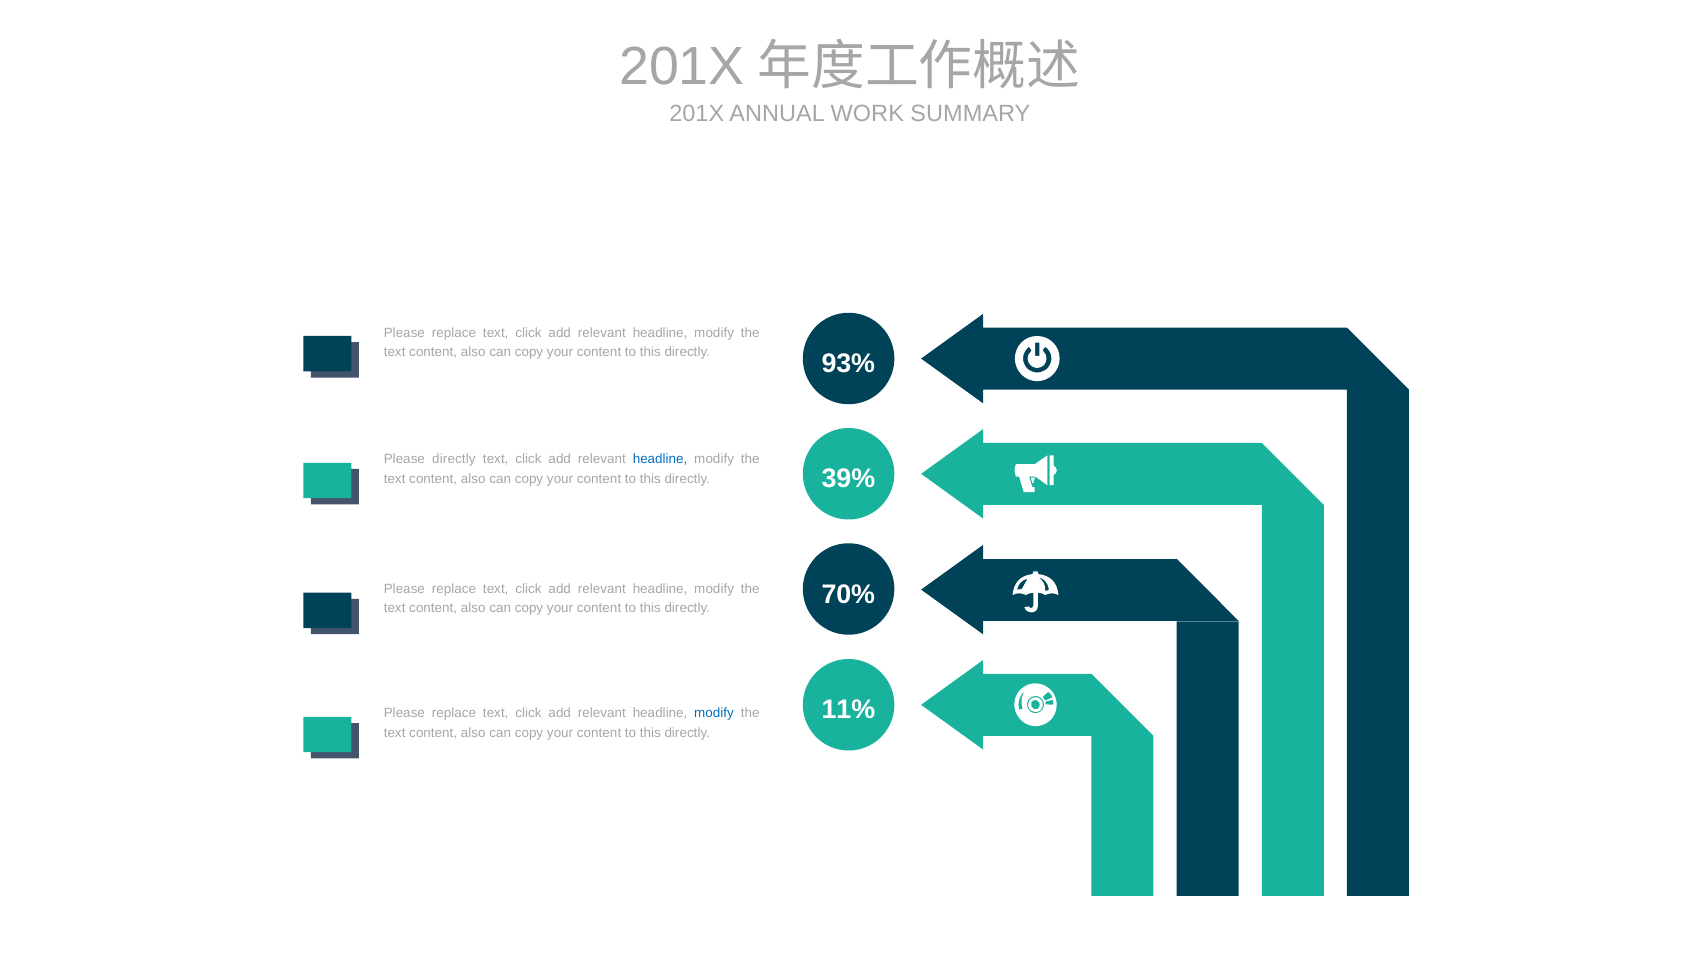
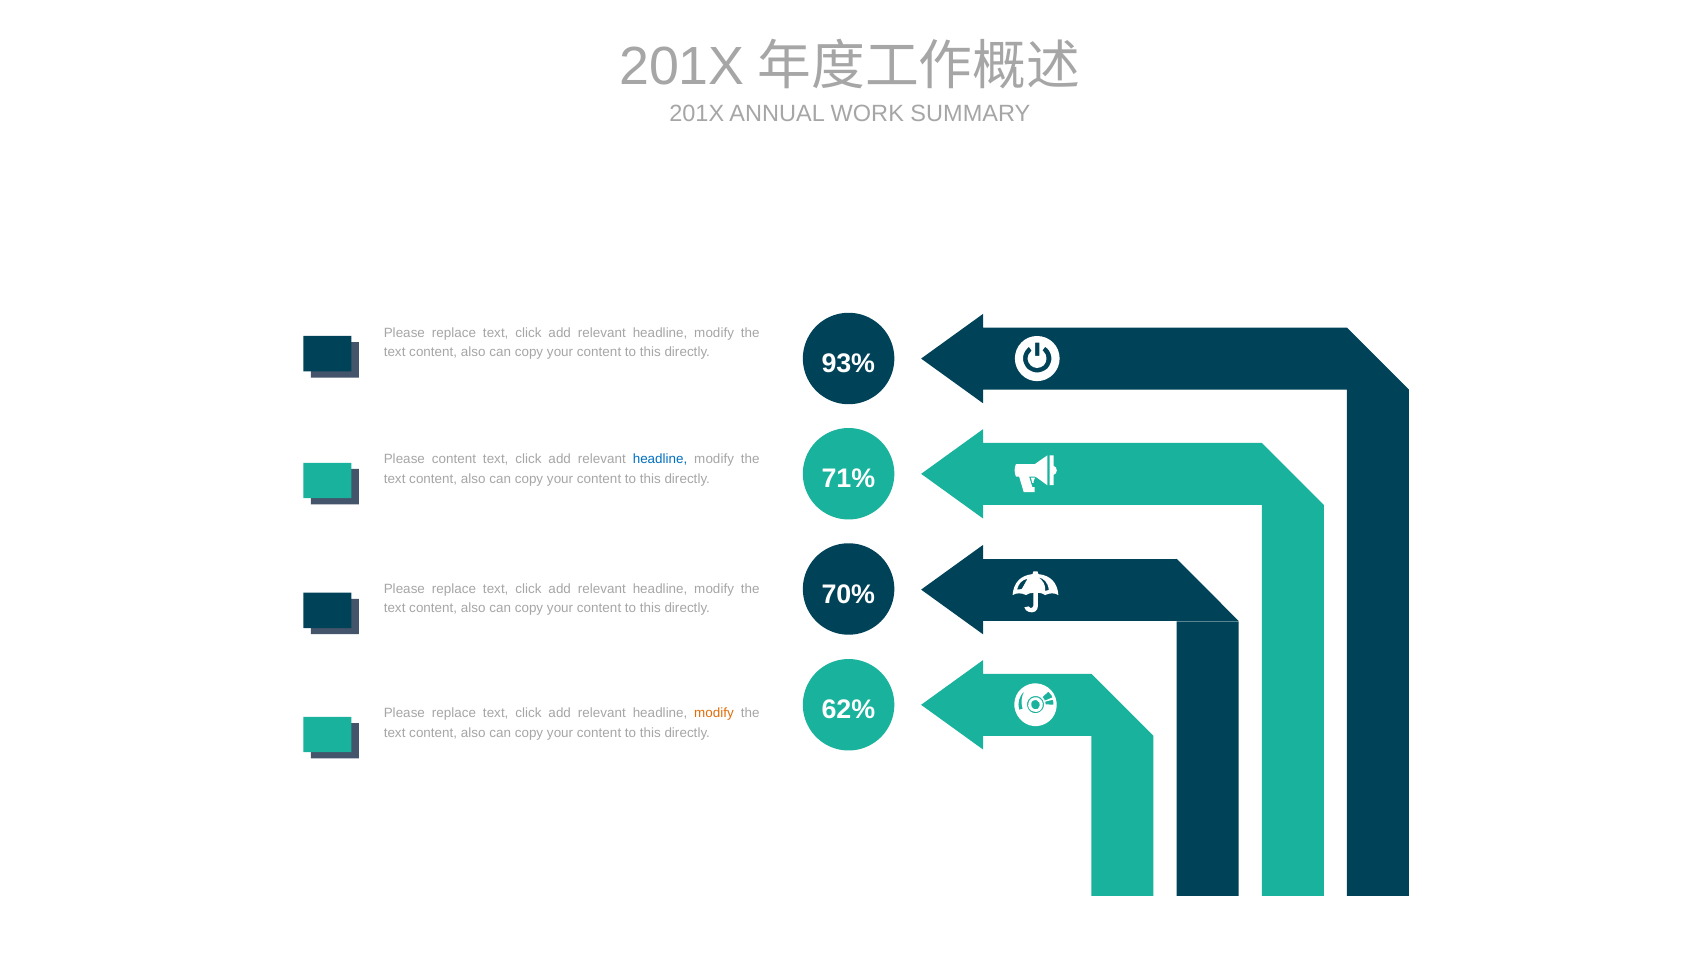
Please directly: directly -> content (454, 460)
39%: 39% -> 71% (848, 479)
11%: 11% -> 62% (848, 710)
modify colour: blue -> orange (714, 714)
